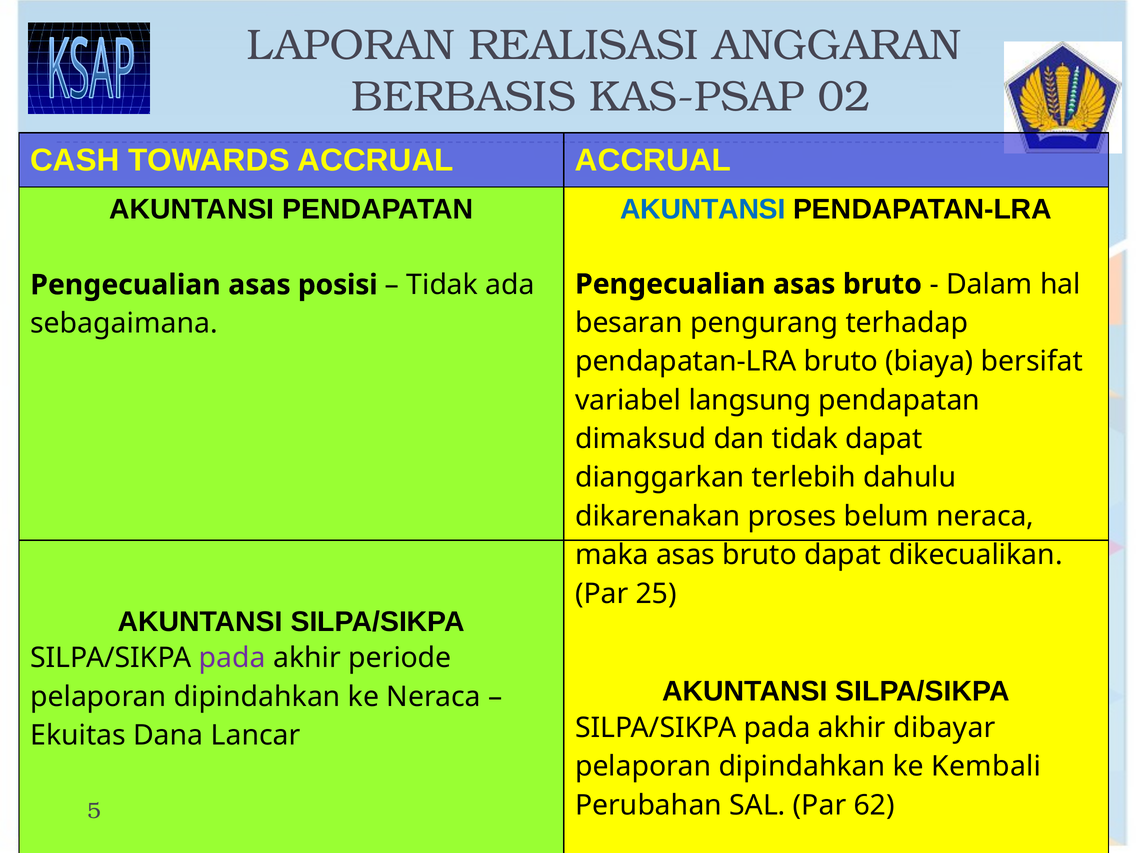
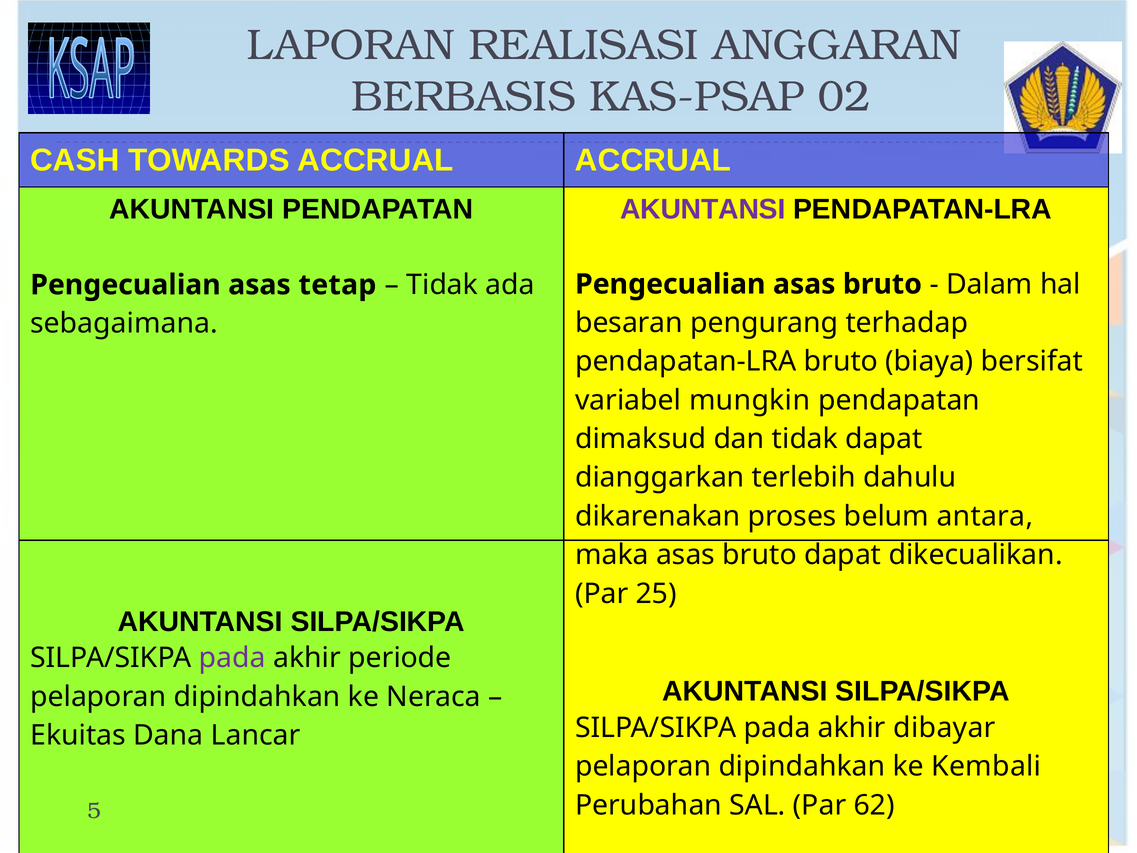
AKUNTANSI colour: blue -> purple (703, 209)
posisi: posisi -> tetap (337, 285)
langsung: langsung -> mungkin (750, 400)
belum neraca: neraca -> antara (985, 516)
